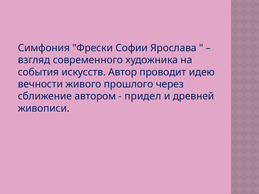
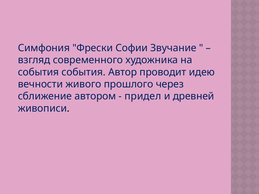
Ярослава: Ярослава -> Звучание (173, 48)
события искусств: искусств -> события (84, 72)
